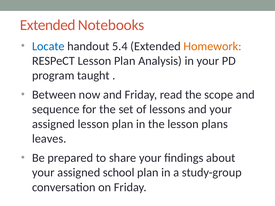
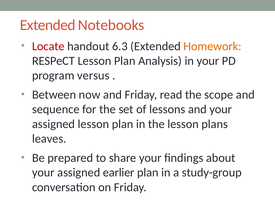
Locate colour: blue -> red (48, 46)
5.4: 5.4 -> 6.3 (120, 46)
taught: taught -> versus (93, 76)
school: school -> earlier (119, 173)
